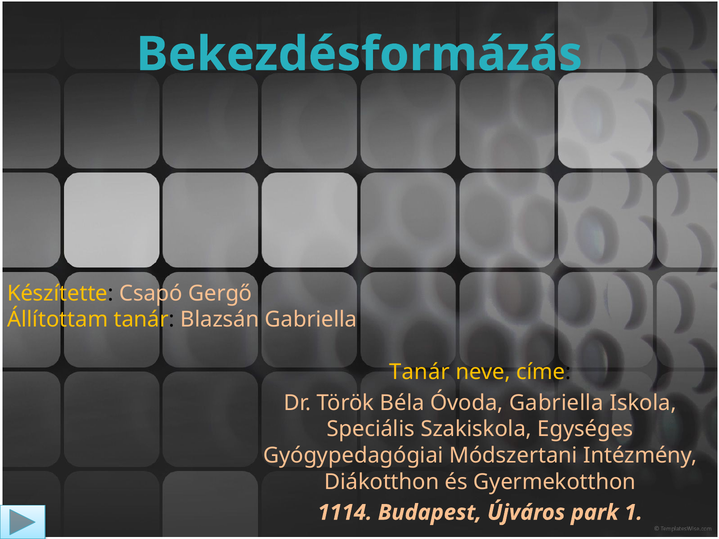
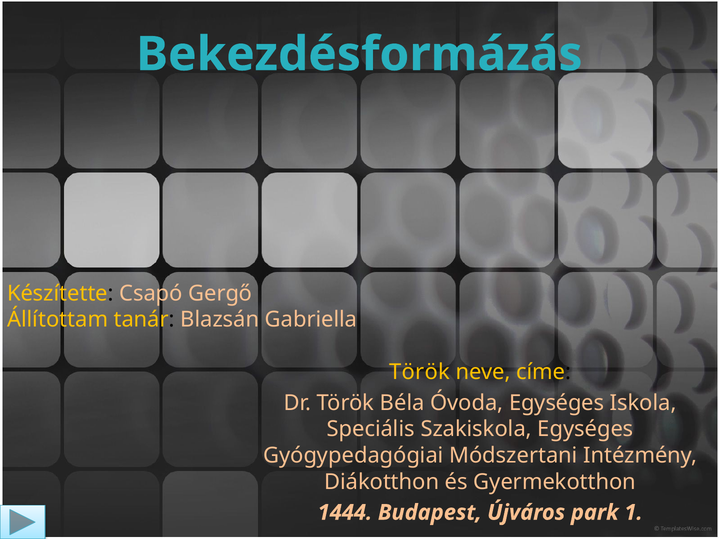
Tanár: Tanár -> Török (420, 372)
Óvoda Gabriella: Gabriella -> Egységes (557, 403)
1114: 1114 -> 1444 (345, 513)
